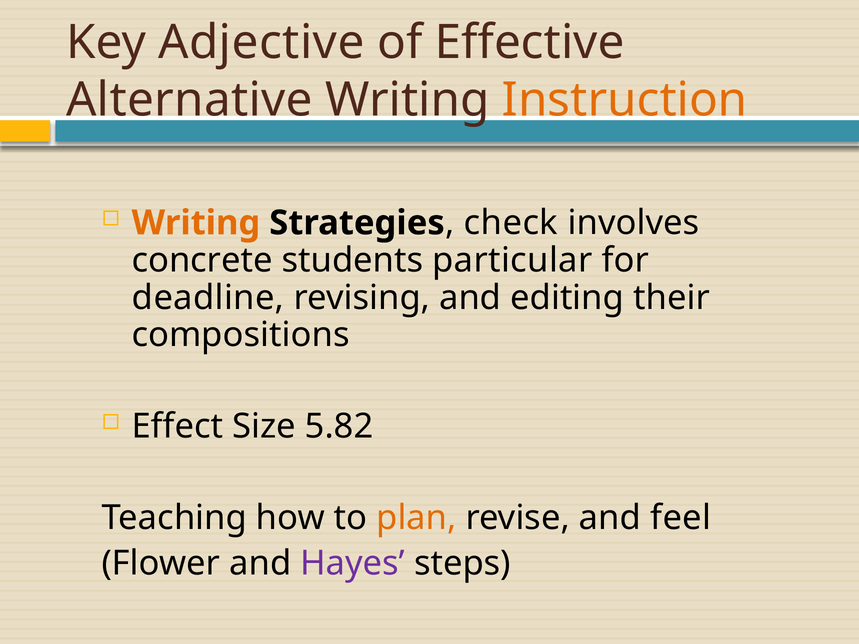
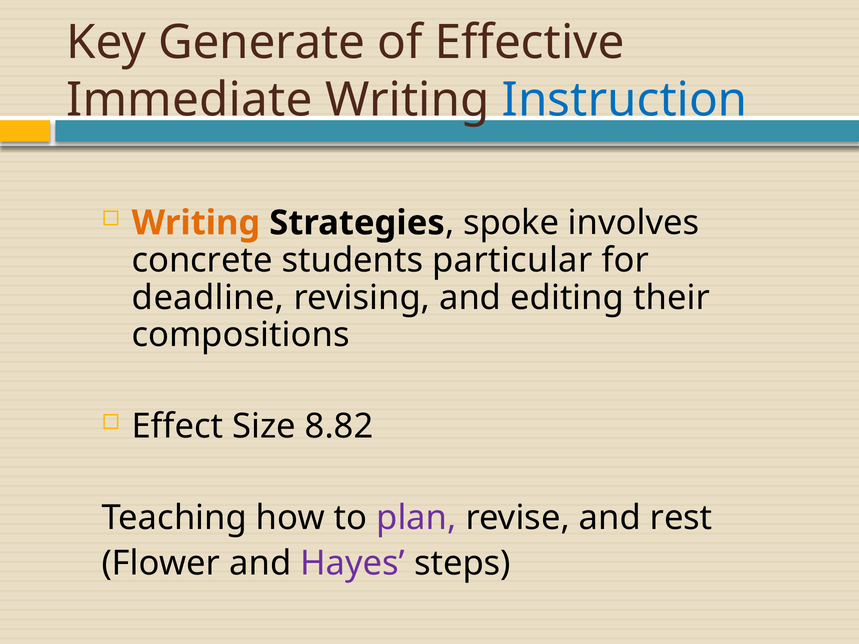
Adjective: Adjective -> Generate (262, 43)
Alternative: Alternative -> Immediate (189, 100)
Instruction colour: orange -> blue (625, 100)
check: check -> spoke (511, 223)
5.82: 5.82 -> 8.82 (339, 427)
plan colour: orange -> purple (416, 518)
feel: feel -> rest (681, 518)
